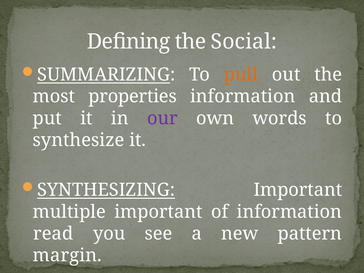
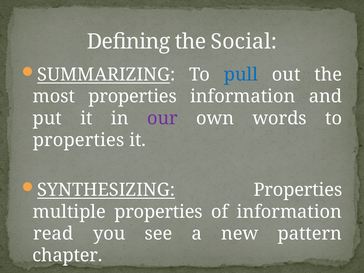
pull colour: orange -> blue (241, 75)
synthesize: synthesize -> properties (79, 140)
SYNTHESIZING Important: Important -> Properties (298, 190)
multiple important: important -> properties (158, 212)
margin: margin -> chapter (67, 255)
